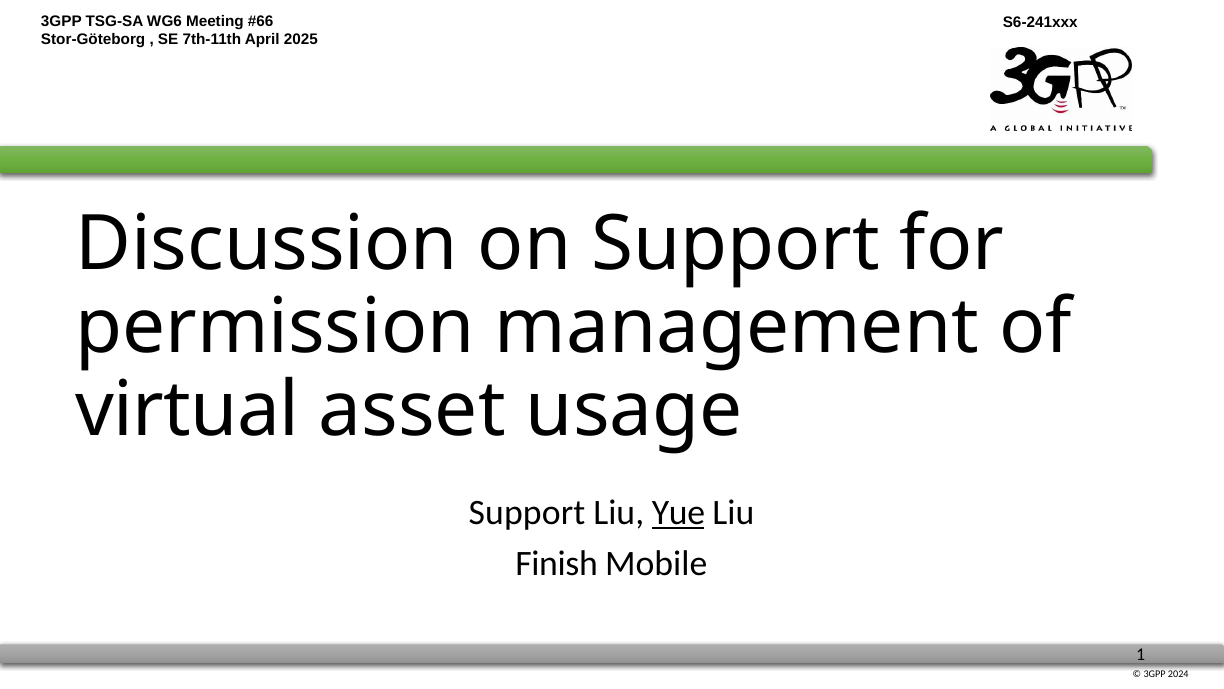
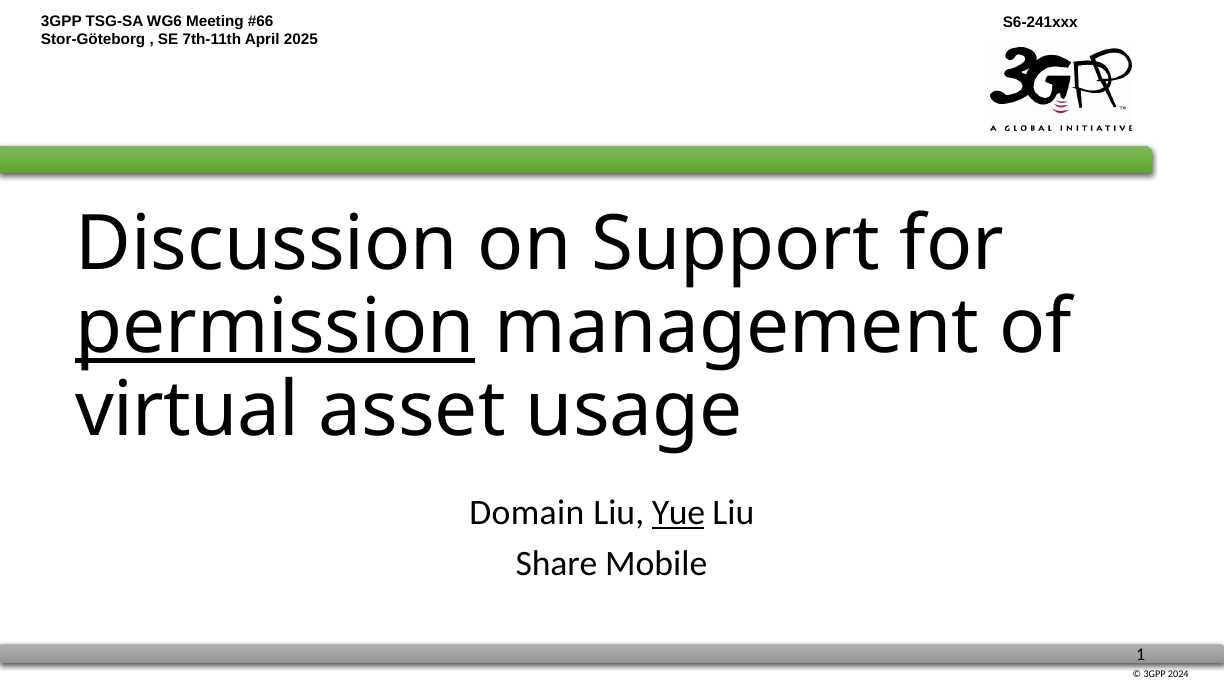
permission underline: none -> present (275, 327)
Support: Support -> Domain (527, 512)
Finish: Finish -> Share (556, 564)
